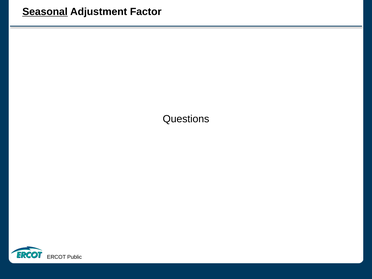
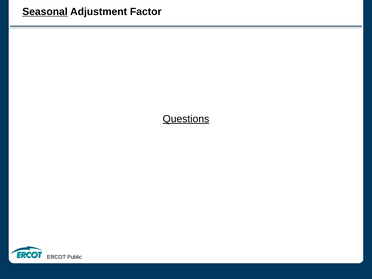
Questions underline: none -> present (186, 119)
